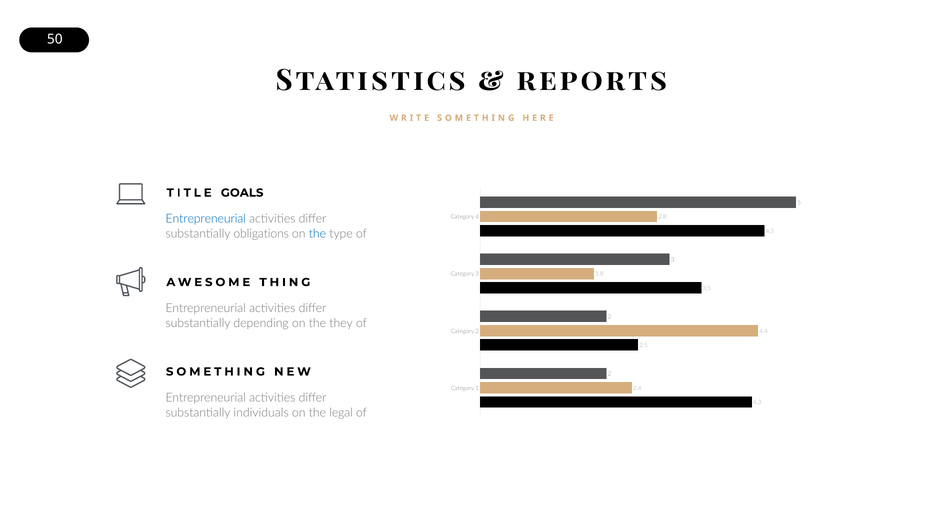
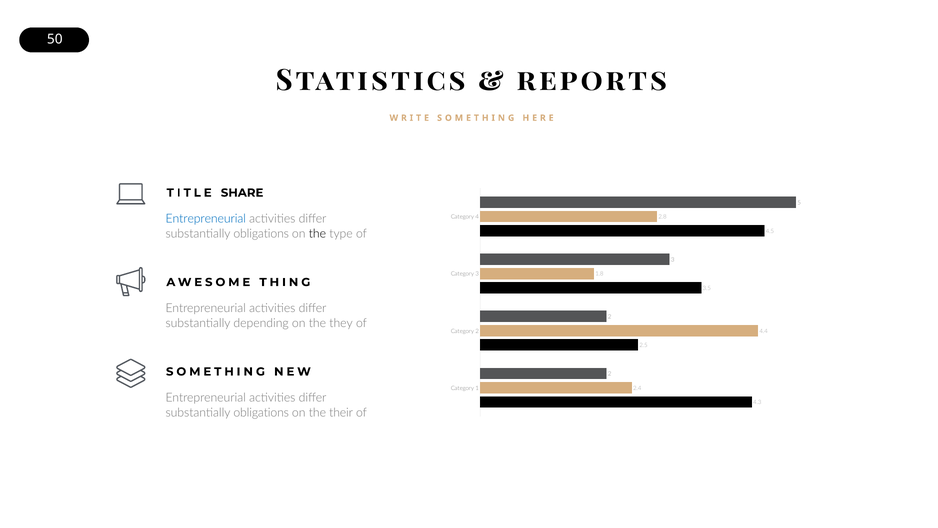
GOALS: GOALS -> SHARE (242, 193)
the colour: blue -> black (317, 233)
individuals: individuals -> obligations (261, 412)
legal: legal -> their (341, 412)
